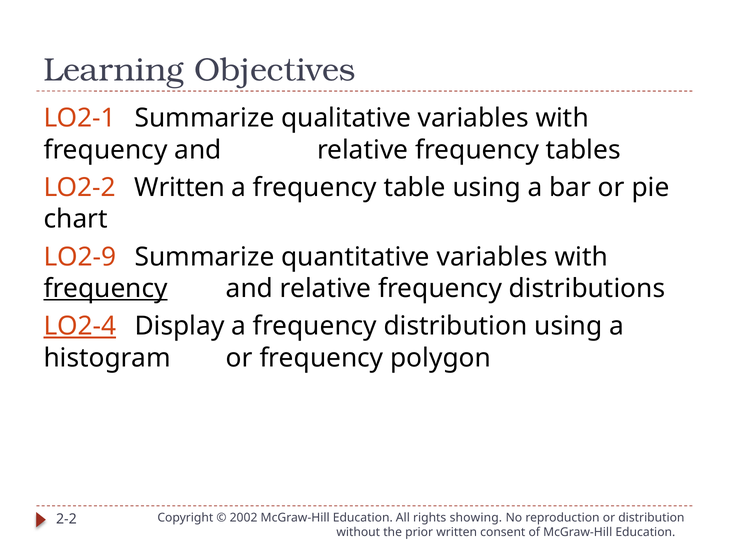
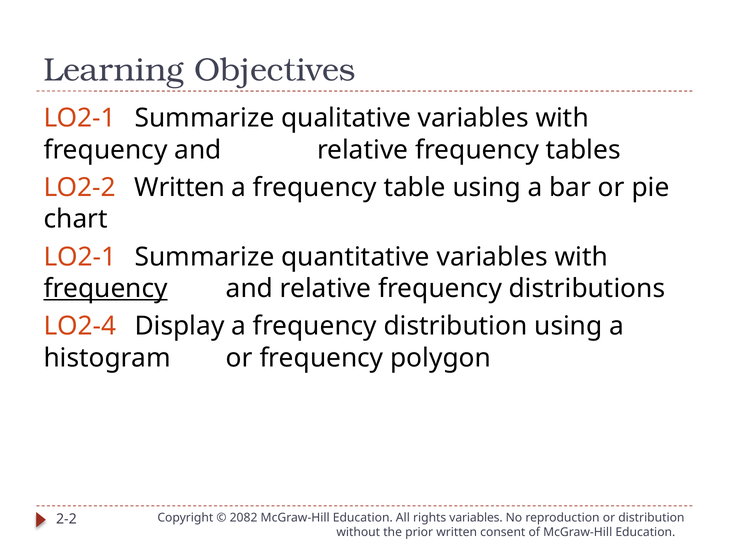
LO2-9: LO2-9 -> LO2-1 (80, 257)
LO2-4 underline: present -> none (80, 327)
2002: 2002 -> 2082 (244, 518)
rights showing: showing -> variables (476, 518)
